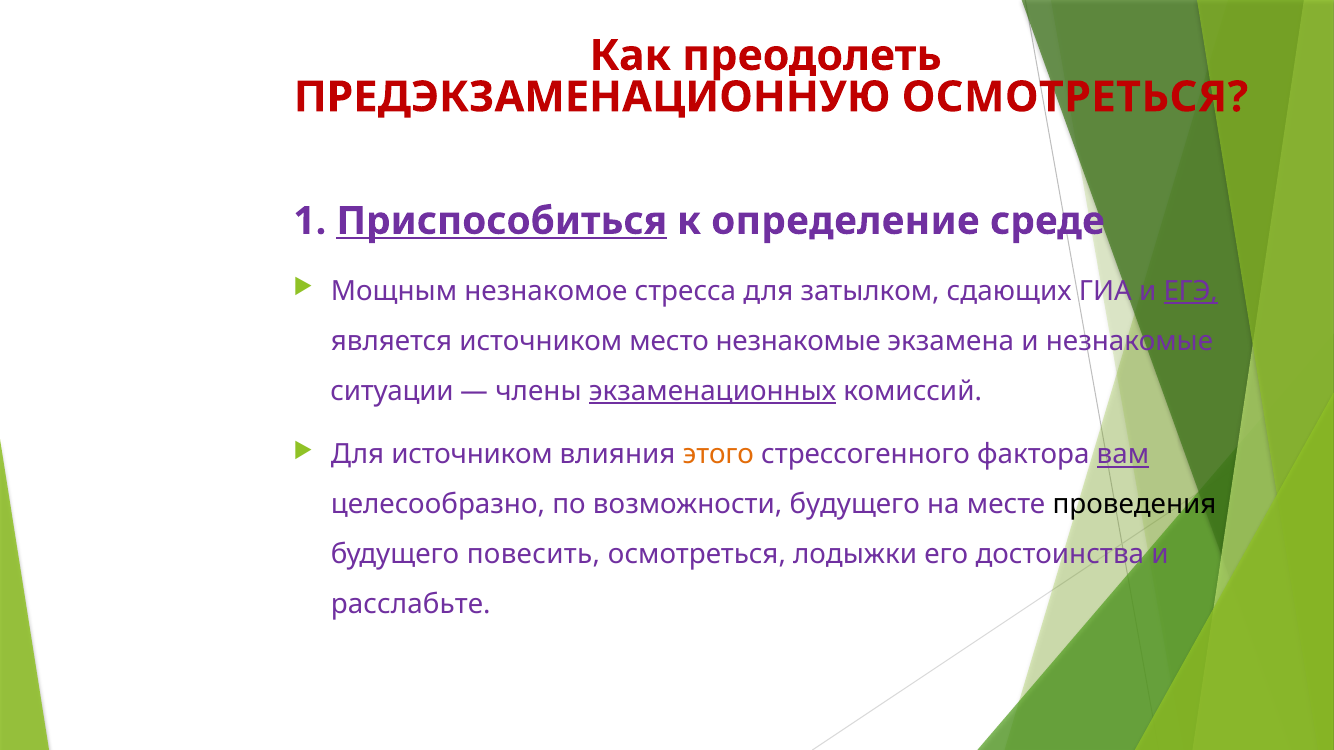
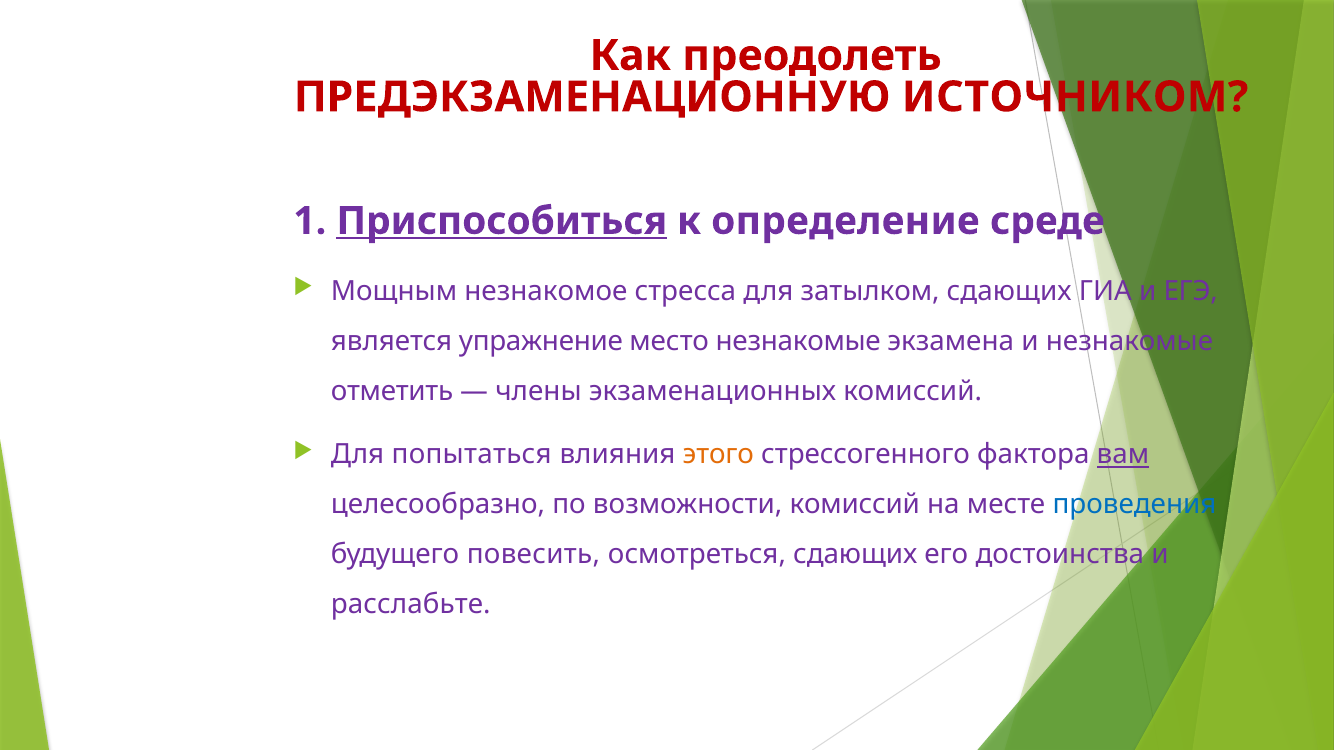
ПРЕДЭКЗАМЕНАЦИОННУЮ ОСМОТРЕТЬСЯ: ОСМОТРЕТЬСЯ -> ИСТОЧНИКОМ (1075, 97)
ЕГЭ underline: present -> none (1191, 291)
является источником: источником -> упражнение (541, 341)
ситуации: ситуации -> отметить (392, 391)
экзаменационных underline: present -> none (712, 391)
Для источником: источником -> попытаться (472, 455)
возможности будущего: будущего -> комиссий (855, 505)
проведения colour: black -> blue (1135, 505)
осмотреться лодыжки: лодыжки -> сдающих (855, 555)
